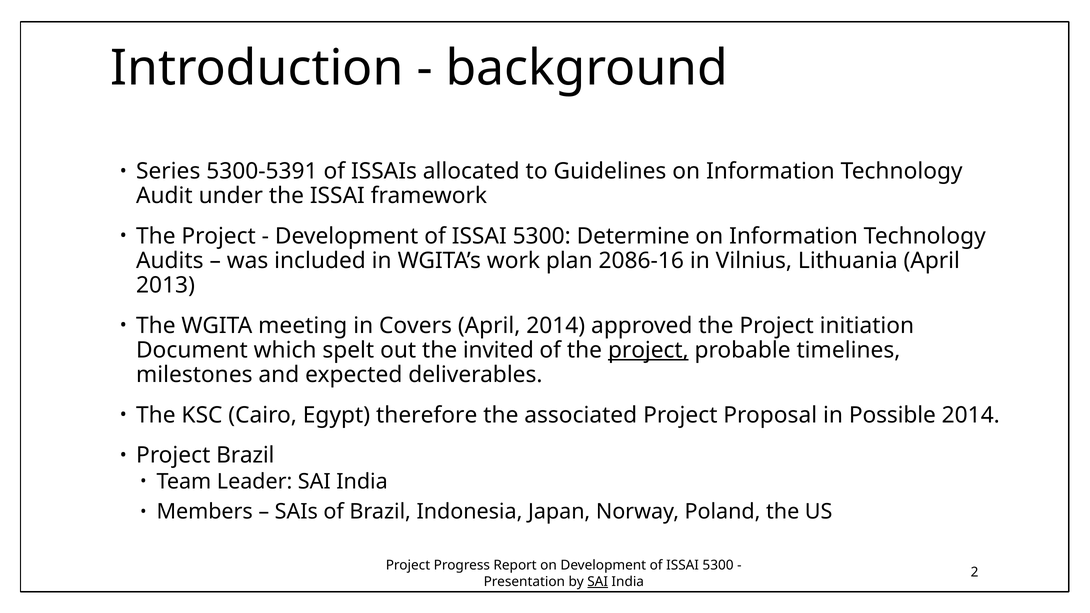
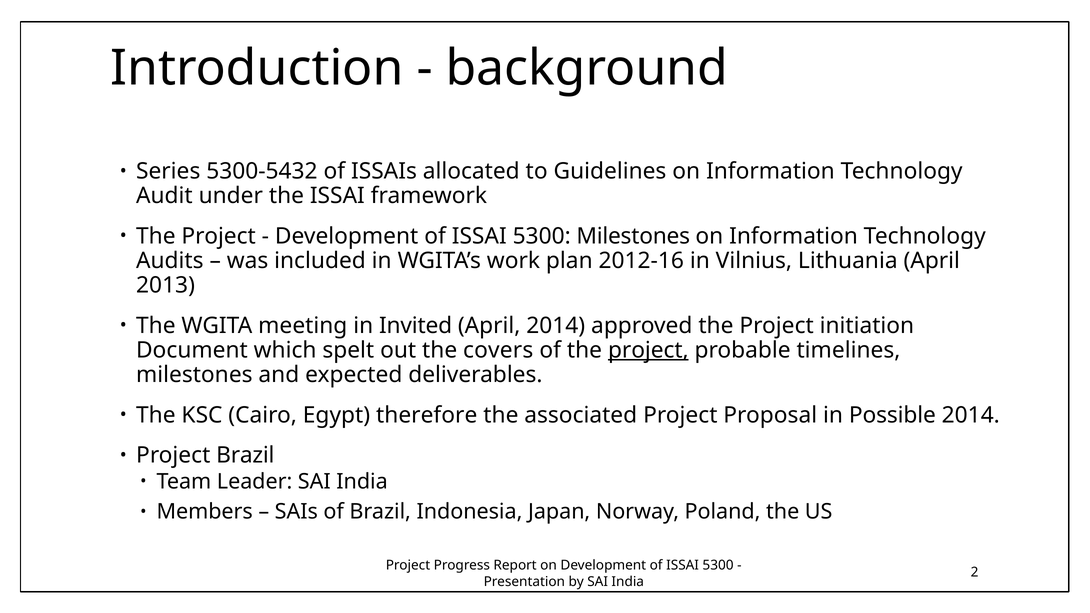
5300-5391: 5300-5391 -> 5300-5432 (262, 171)
5300 Determine: Determine -> Milestones (633, 236)
2086-16: 2086-16 -> 2012-16 (641, 261)
Covers: Covers -> Invited (416, 326)
invited: invited -> covers (498, 350)
SAI underline: present -> none (598, 582)
